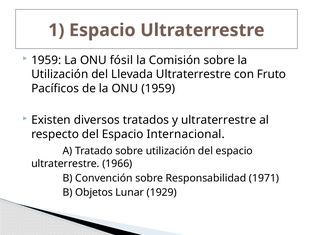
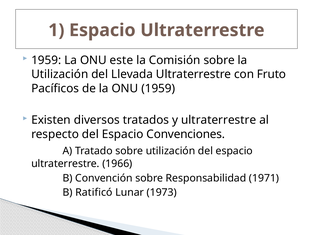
fósil: fósil -> este (121, 60)
Internacional: Internacional -> Convenciones (186, 134)
Objetos: Objetos -> Ratificó (94, 192)
1929: 1929 -> 1973 (162, 192)
